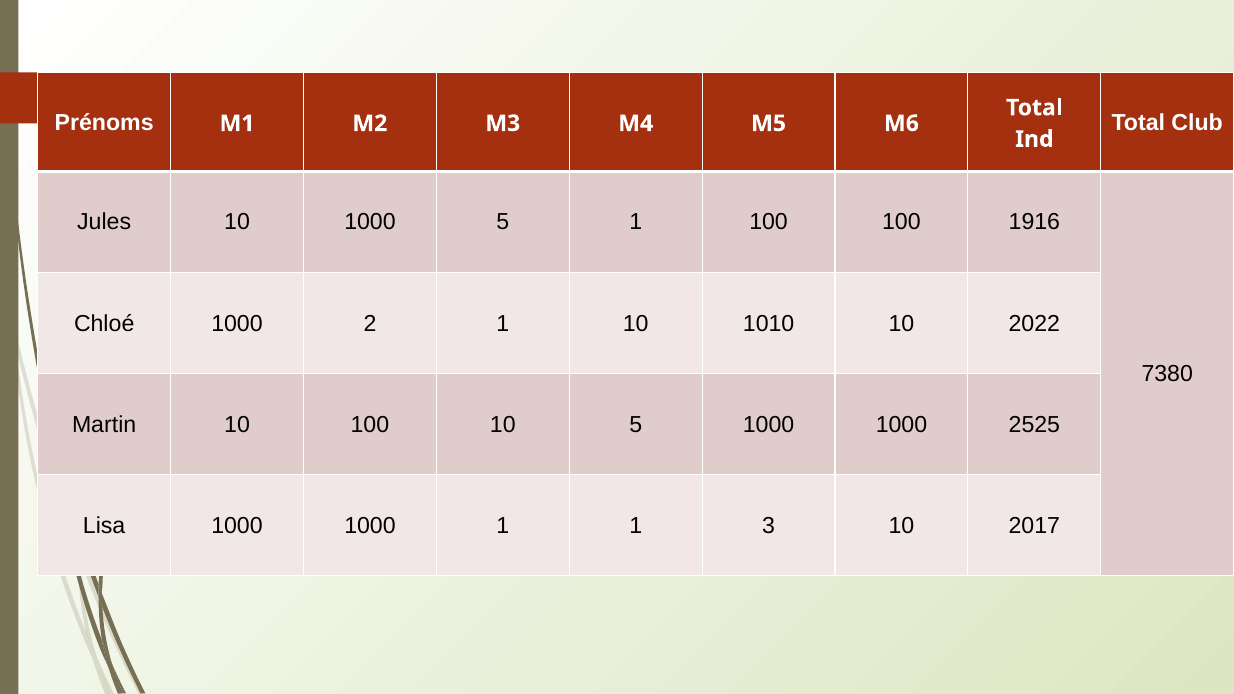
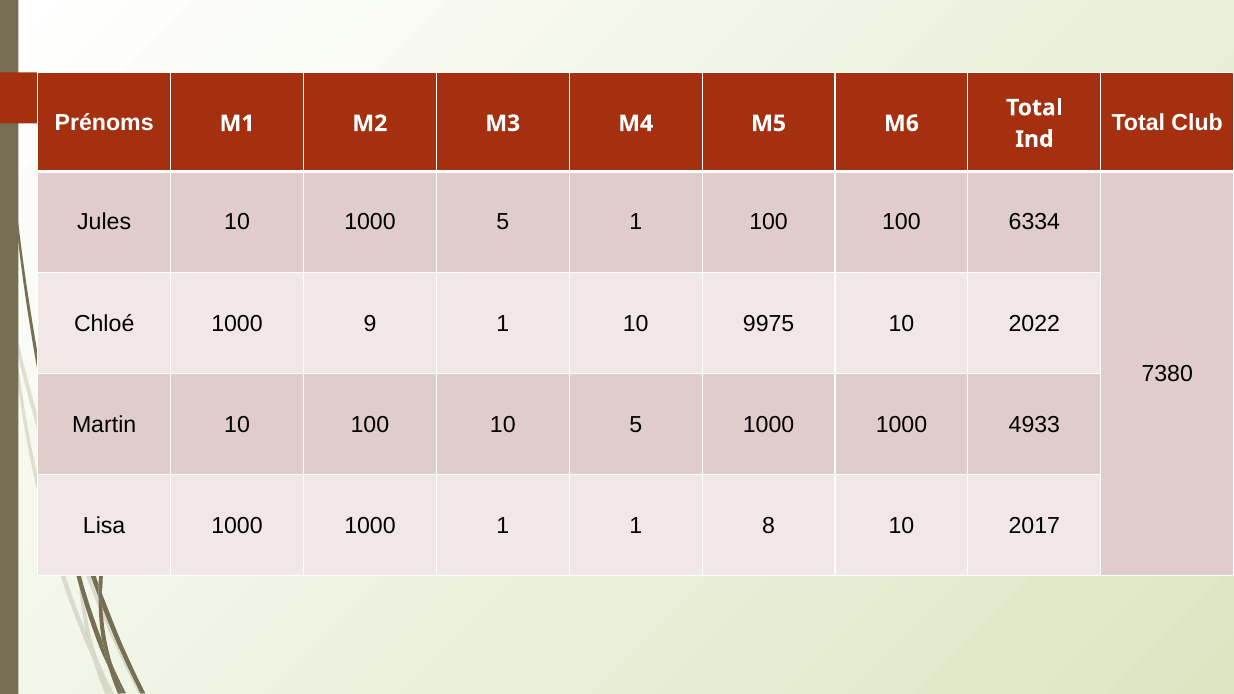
1916: 1916 -> 6334 (1034, 222)
2: 2 -> 9 (370, 323)
1010: 1010 -> 9975 (769, 323)
2525: 2525 -> 4933 (1034, 425)
3: 3 -> 8 (769, 526)
